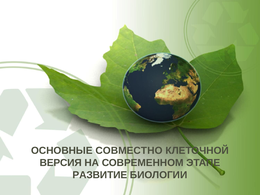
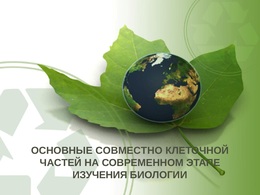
ВЕРСИЯ: ВЕРСИЯ -> ЧАСТЕЙ (61, 163)
РАЗВИТИЕ: РАЗВИТИЕ -> ИЗУЧЕНИЯ (100, 175)
